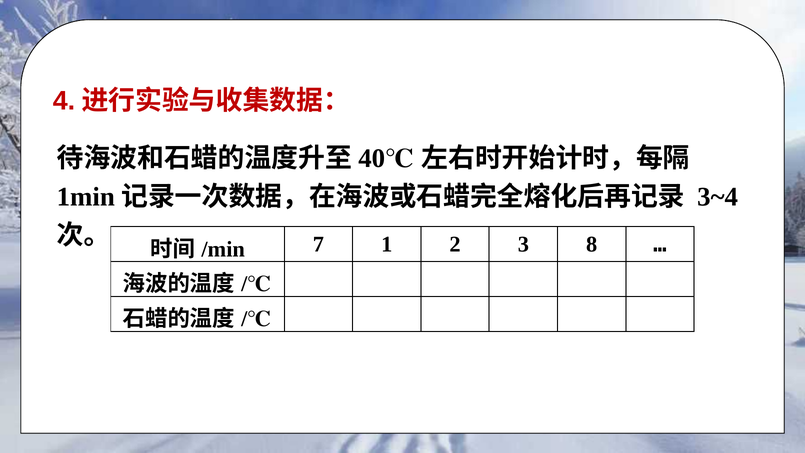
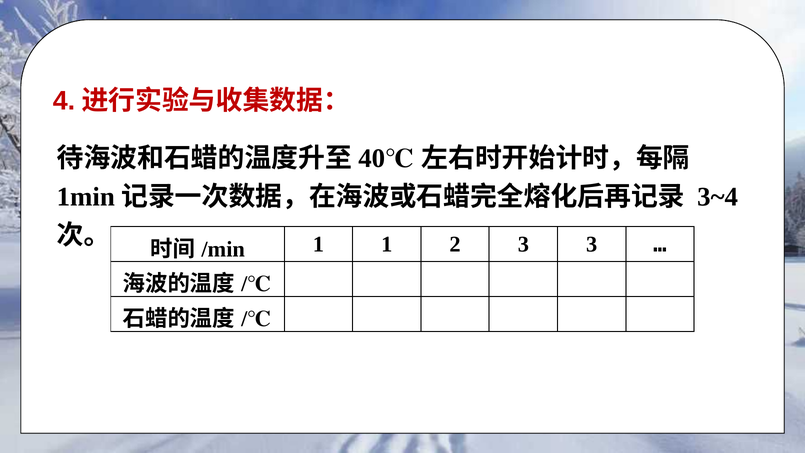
7: 7 -> 1 (318, 244)
3 8: 8 -> 3 (592, 244)
